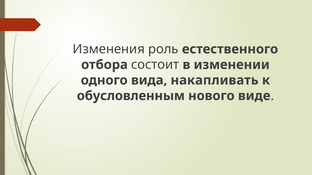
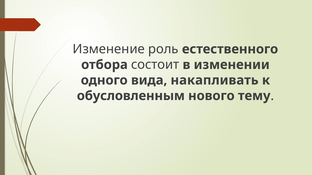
Изменения: Изменения -> Изменение (109, 49)
виде: виде -> тему (254, 96)
